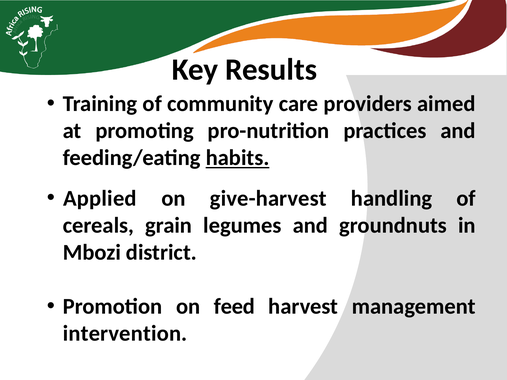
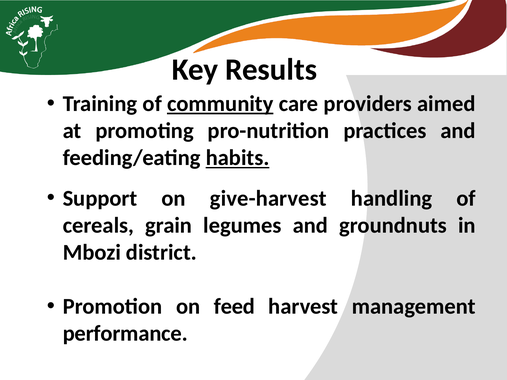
community underline: none -> present (220, 104)
Applied: Applied -> Support (100, 199)
intervention: intervention -> performance (125, 334)
